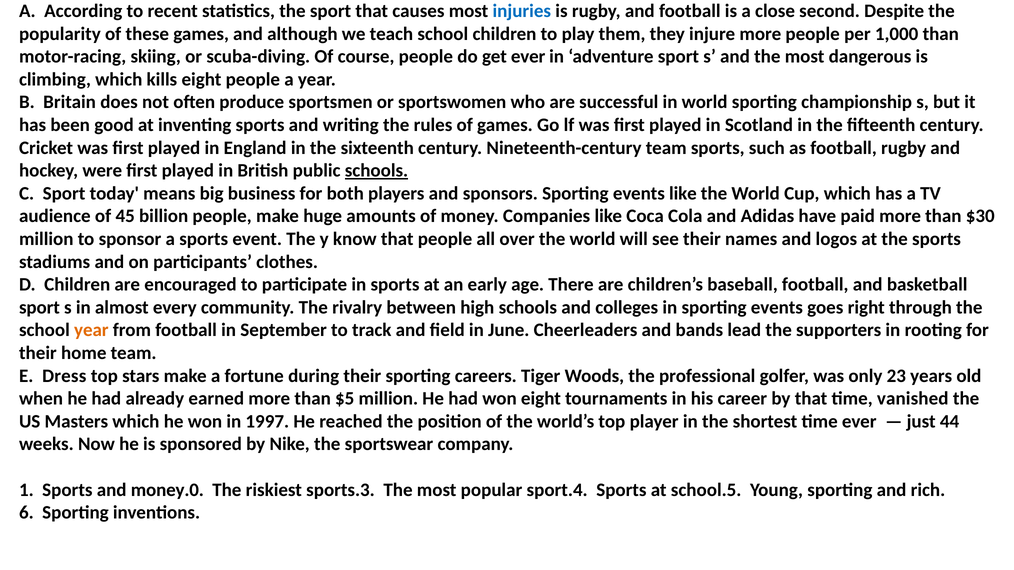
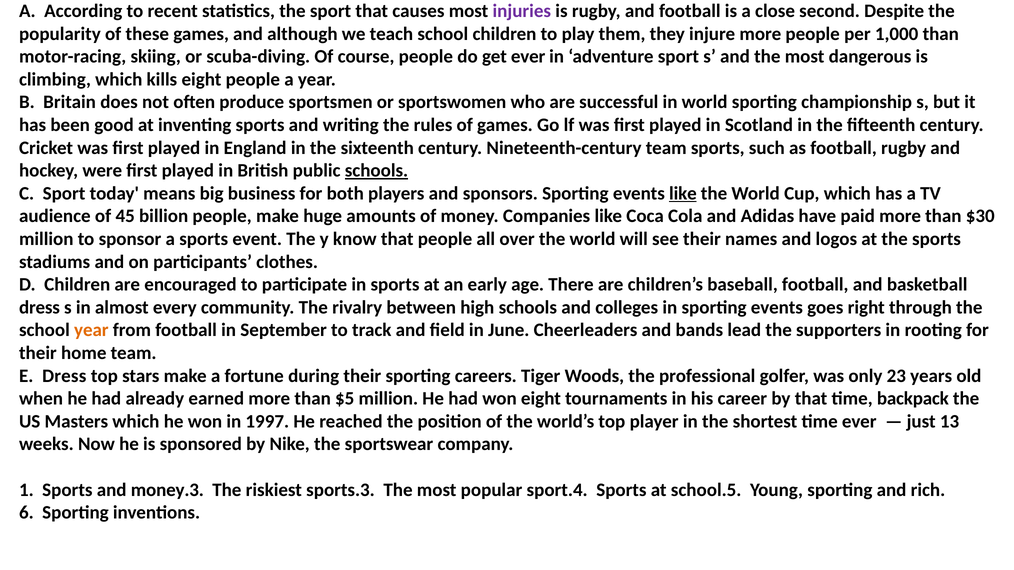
injuries colour: blue -> purple (522, 11)
like underline: none -> present (683, 194)
sport: sport -> dress (39, 308)
vanished: vanished -> backpack (913, 399)
44: 44 -> 13 (950, 422)
money.0: money.0 -> money.3 (167, 490)
